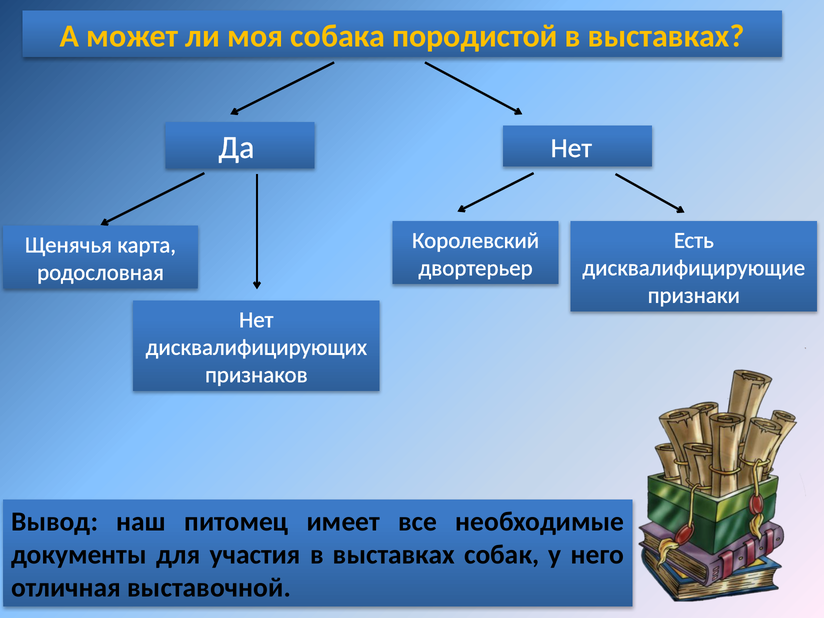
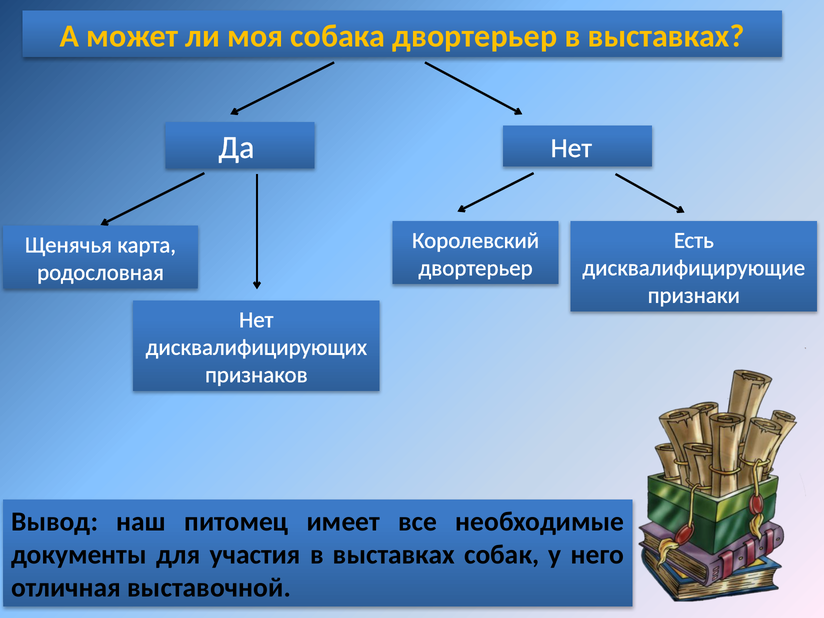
собака породистой: породистой -> двортерьер (475, 36)
